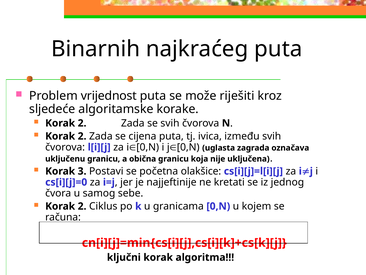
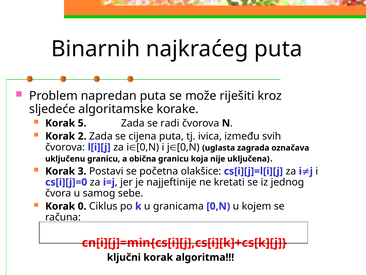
vrijednost: vrijednost -> napredan (109, 96)
2: 2 -> 5 (82, 123)
se svih: svih -> radi (170, 123)
2: 2 -> 0 (82, 206)
